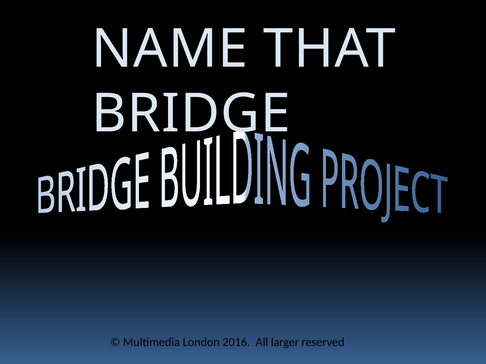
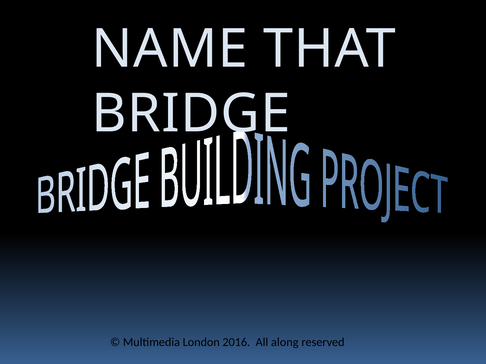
larger: larger -> along (285, 343)
